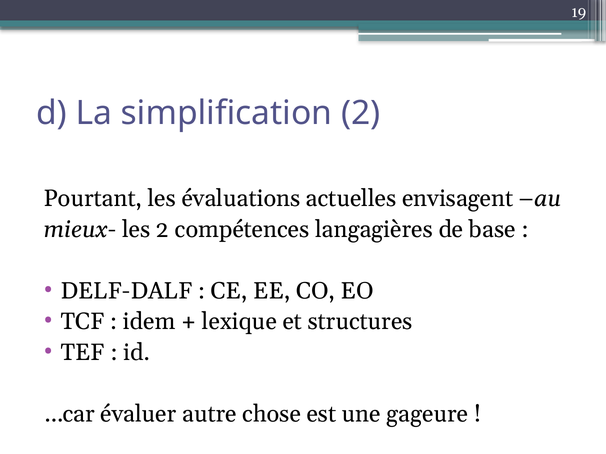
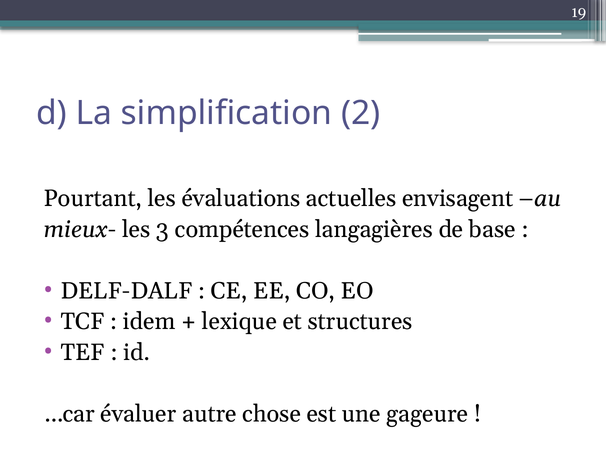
les 2: 2 -> 3 (162, 229)
